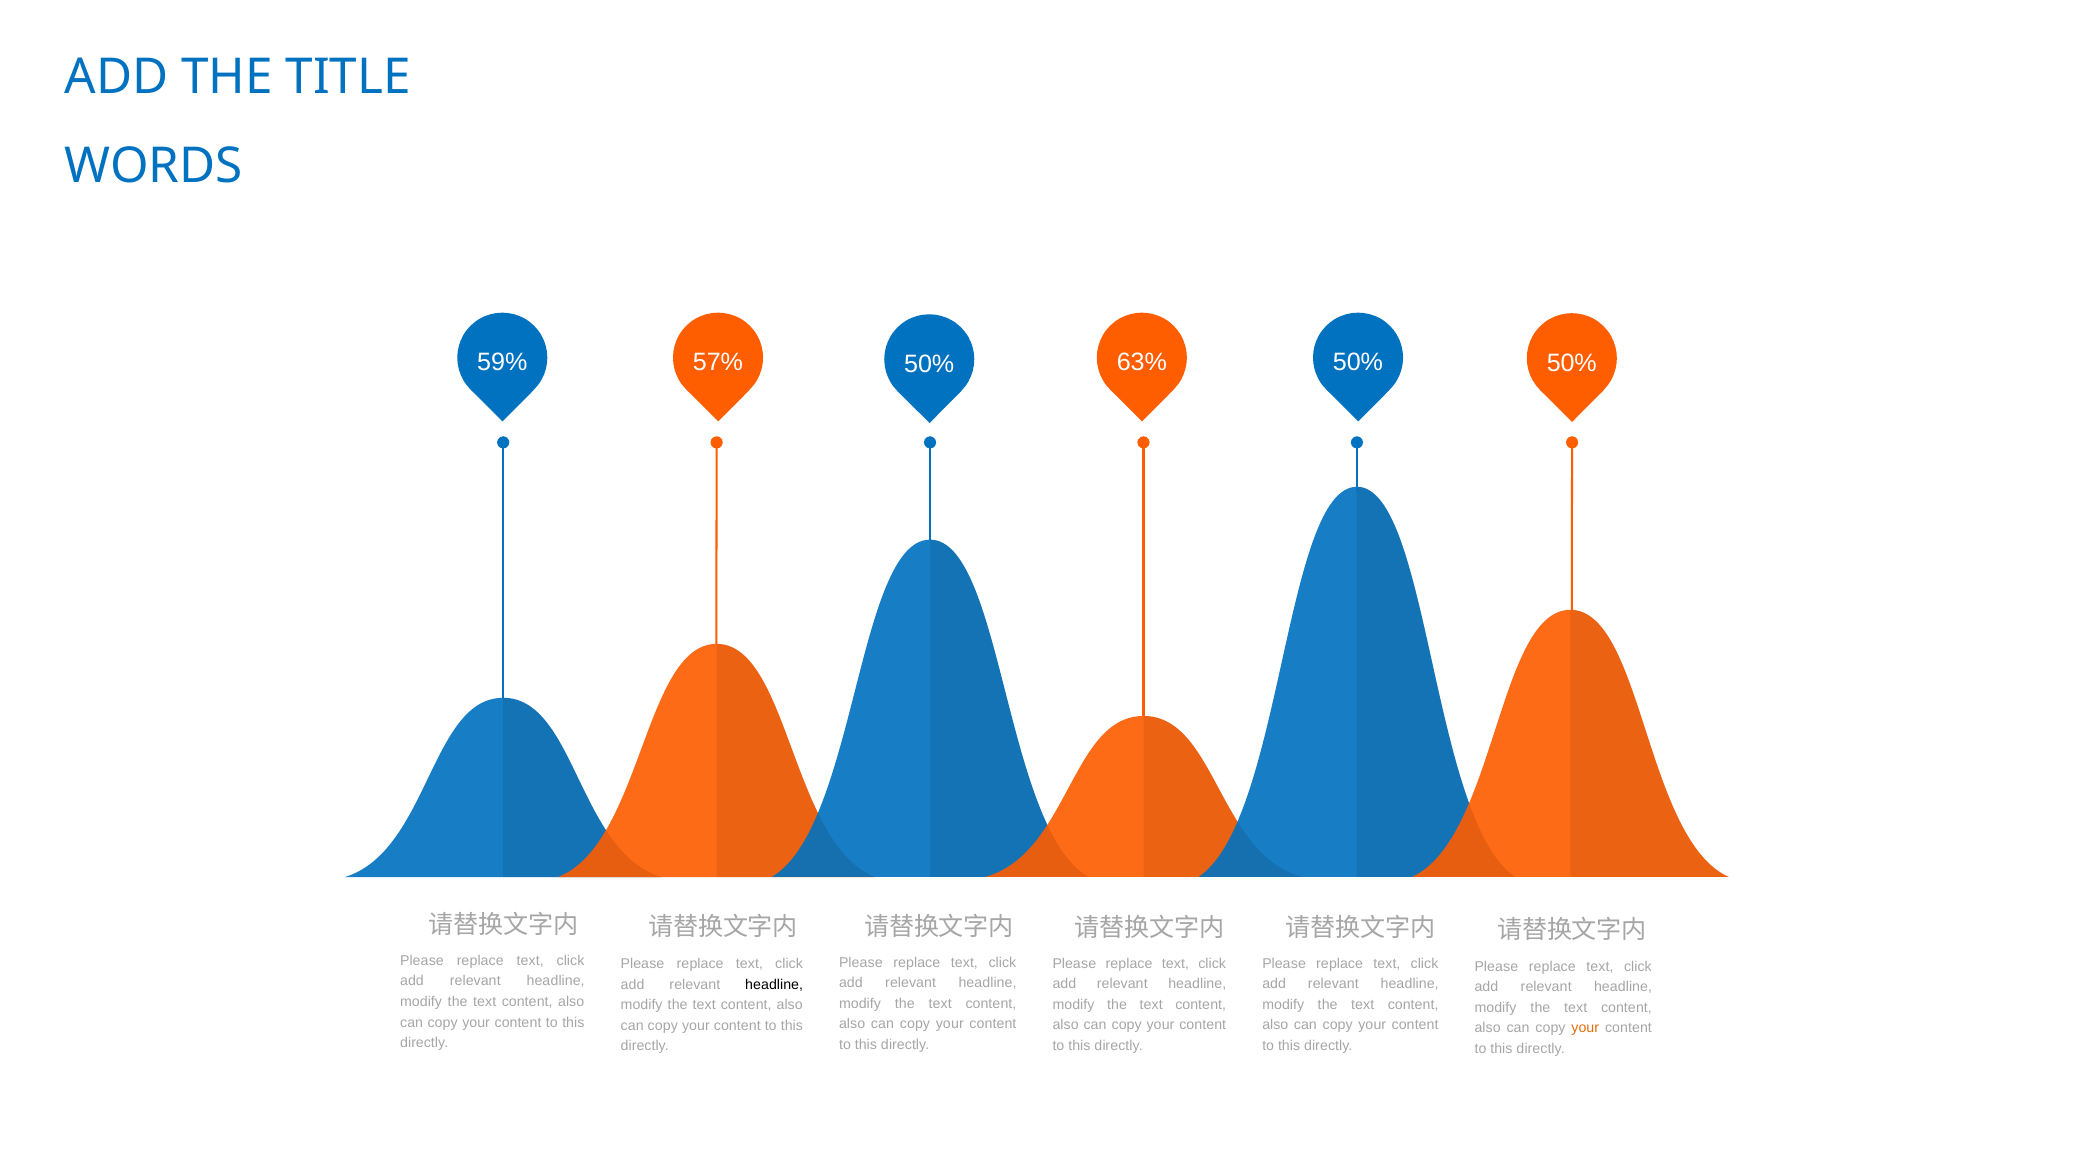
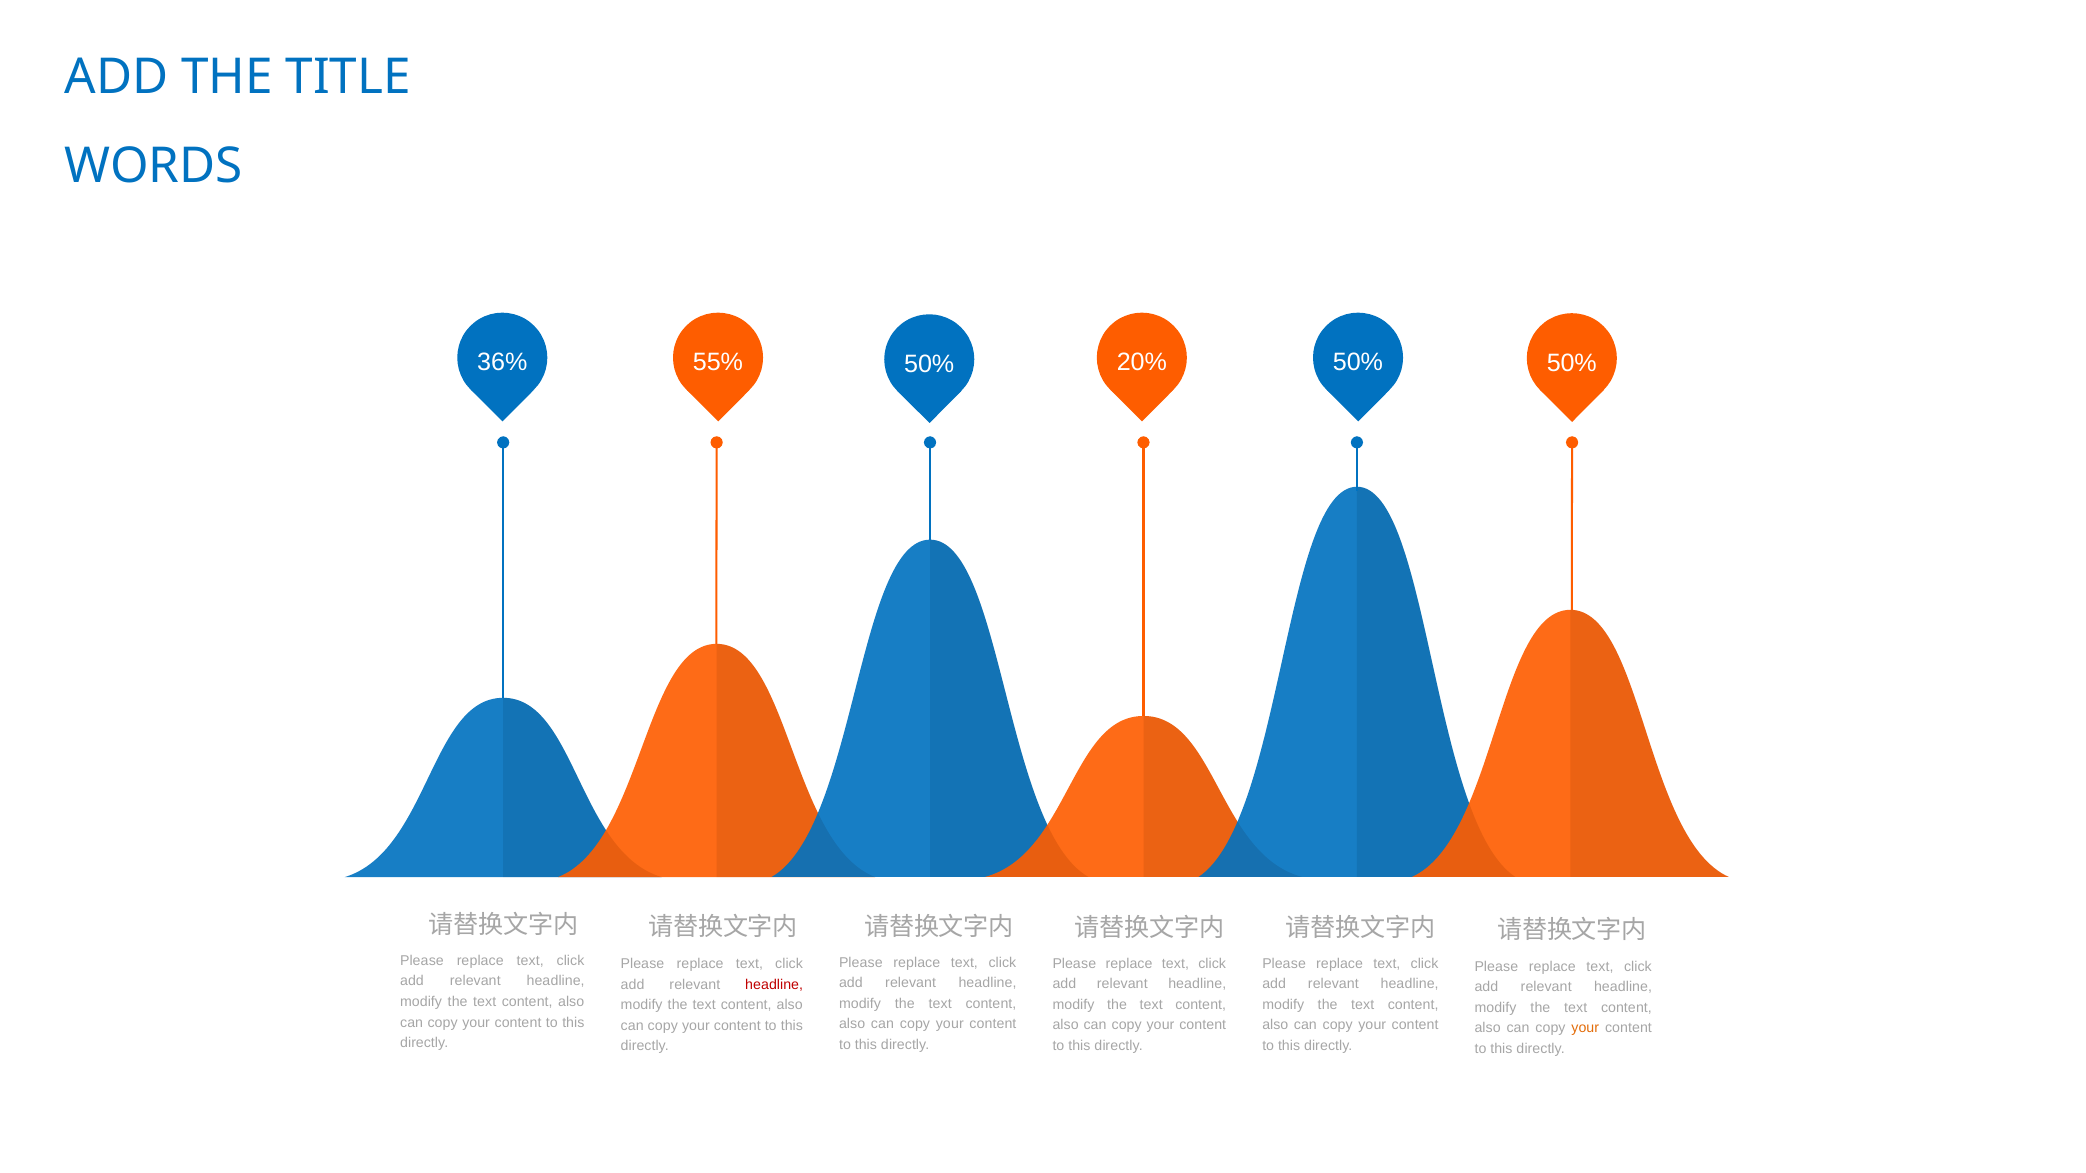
59%: 59% -> 36% (502, 362)
57%: 57% -> 55% (718, 362)
63%: 63% -> 20% (1142, 362)
headline colour: black -> red (774, 985)
